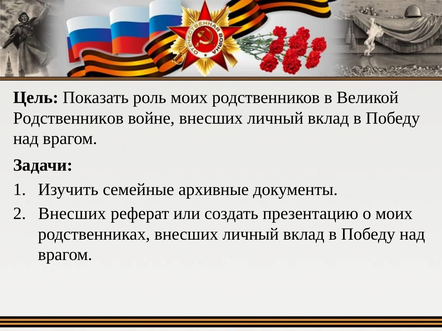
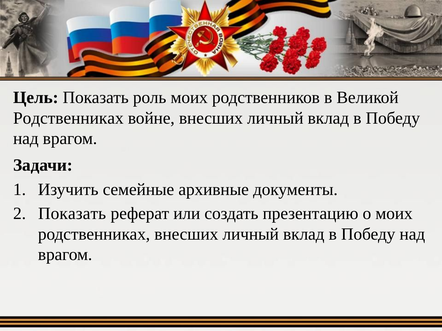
Родственников: Родственников -> Родственниках (68, 118)
Внесших: Внесших -> Показать (72, 214)
